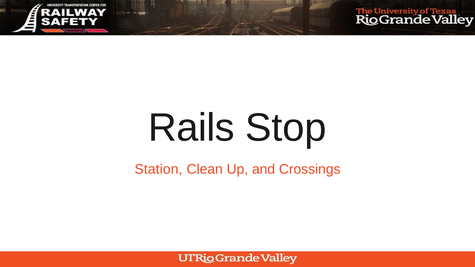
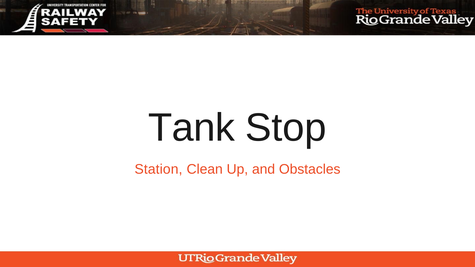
Rails: Rails -> Tank (191, 128)
Crossings: Crossings -> Obstacles (310, 169)
